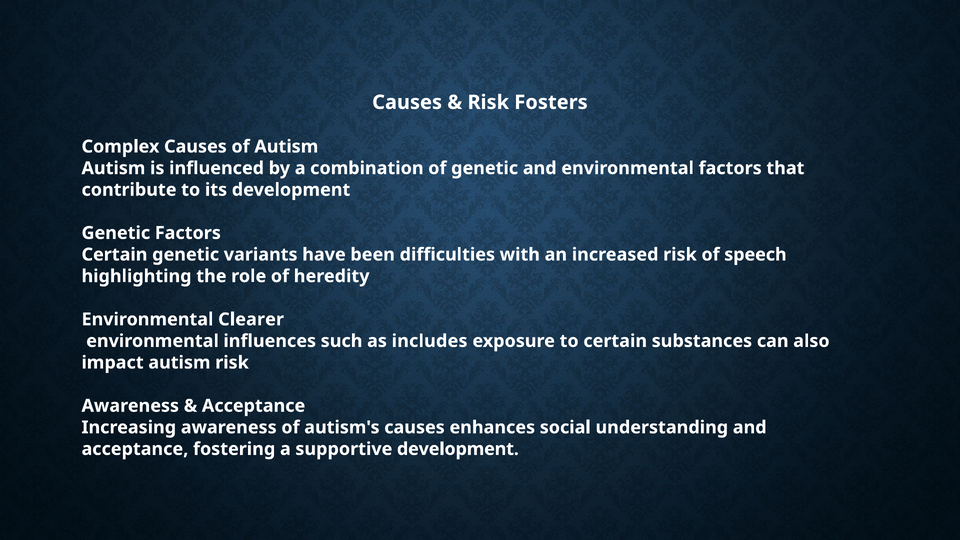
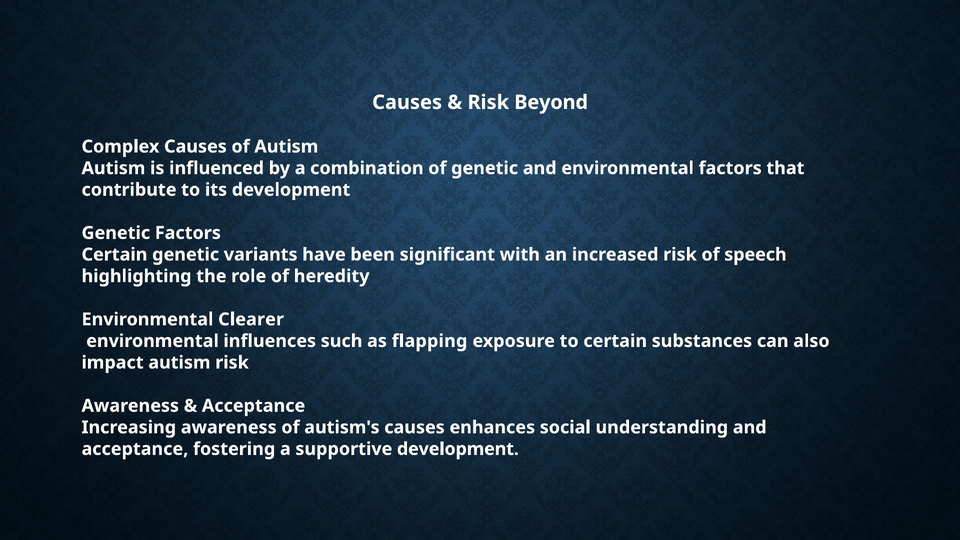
Fosters: Fosters -> Beyond (551, 102)
difficulties: difficulties -> significant (447, 255)
includes: includes -> flapping (430, 341)
